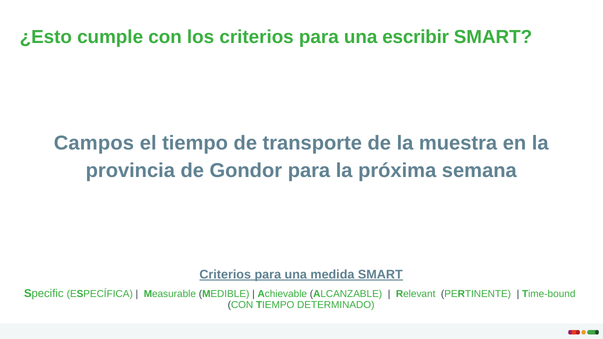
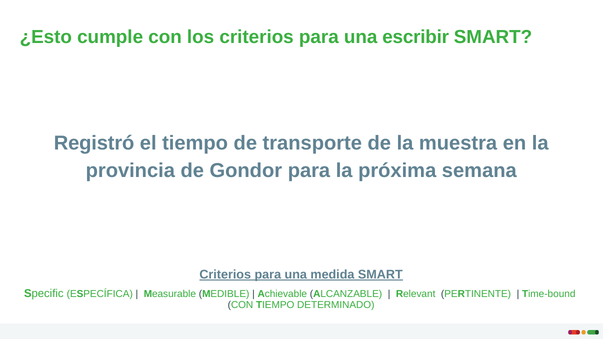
Campos: Campos -> Registró (94, 143)
